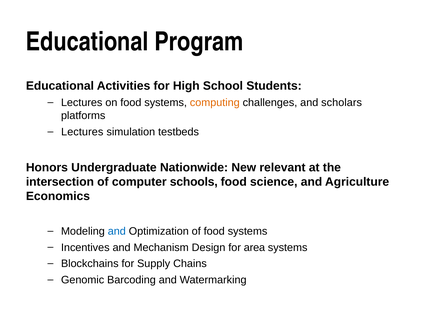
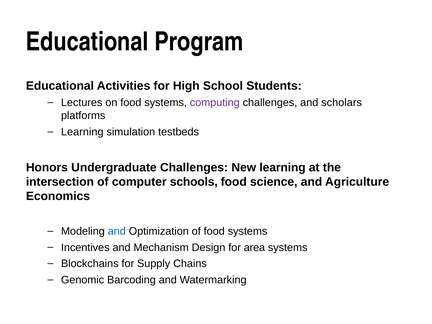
computing colour: orange -> purple (215, 103)
Lectures: Lectures -> Learning (82, 132)
Undergraduate Nationwide: Nationwide -> Challenges (194, 167)
New relevant: relevant -> learning (283, 167)
